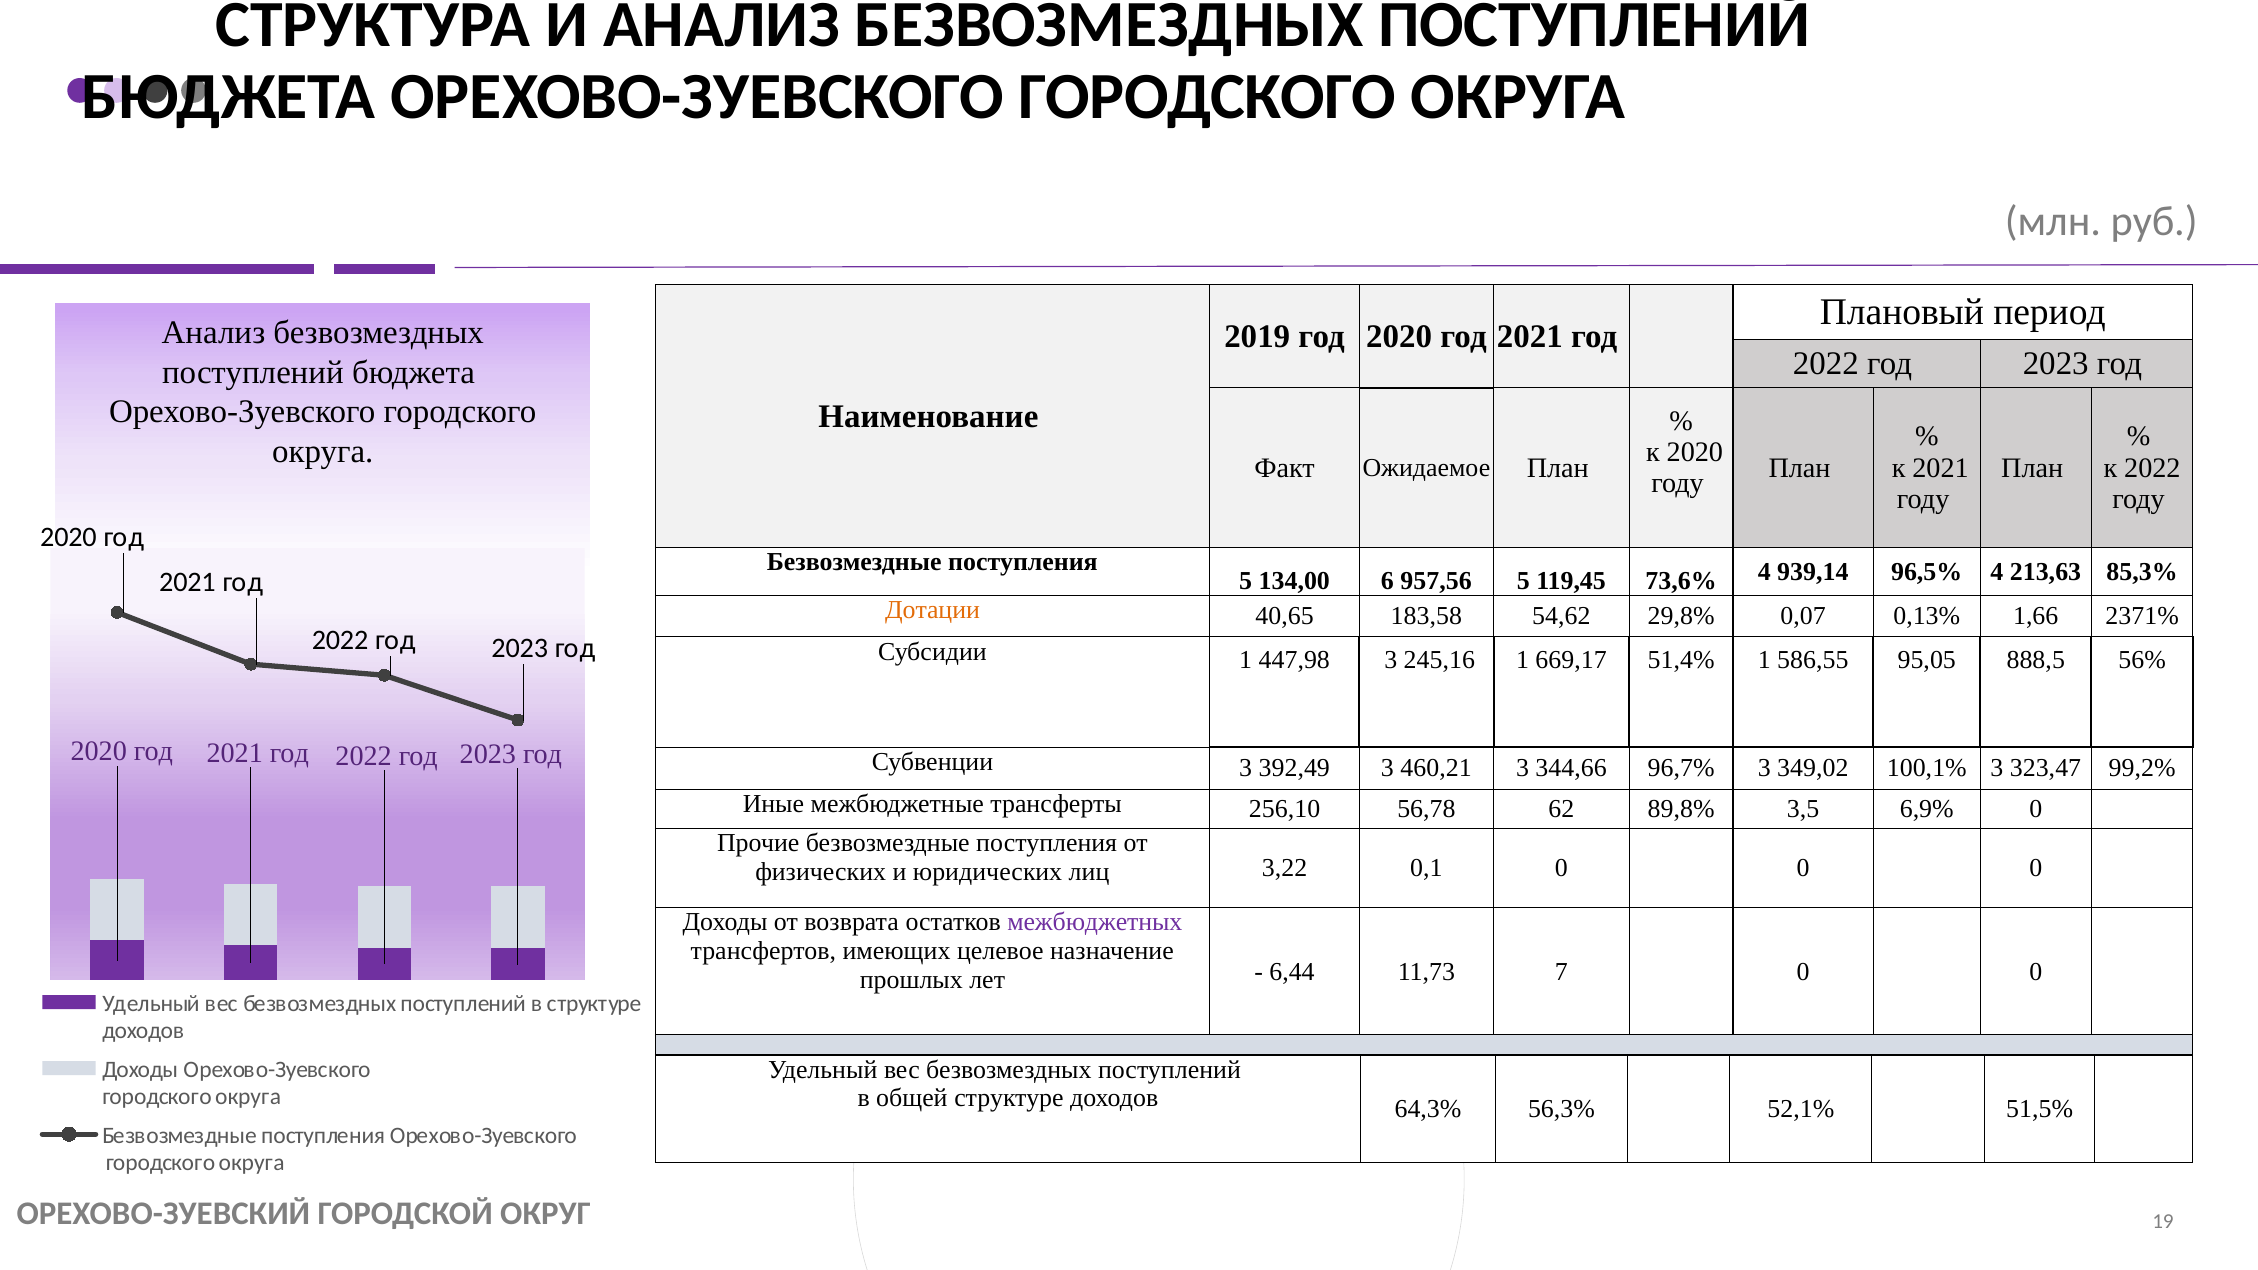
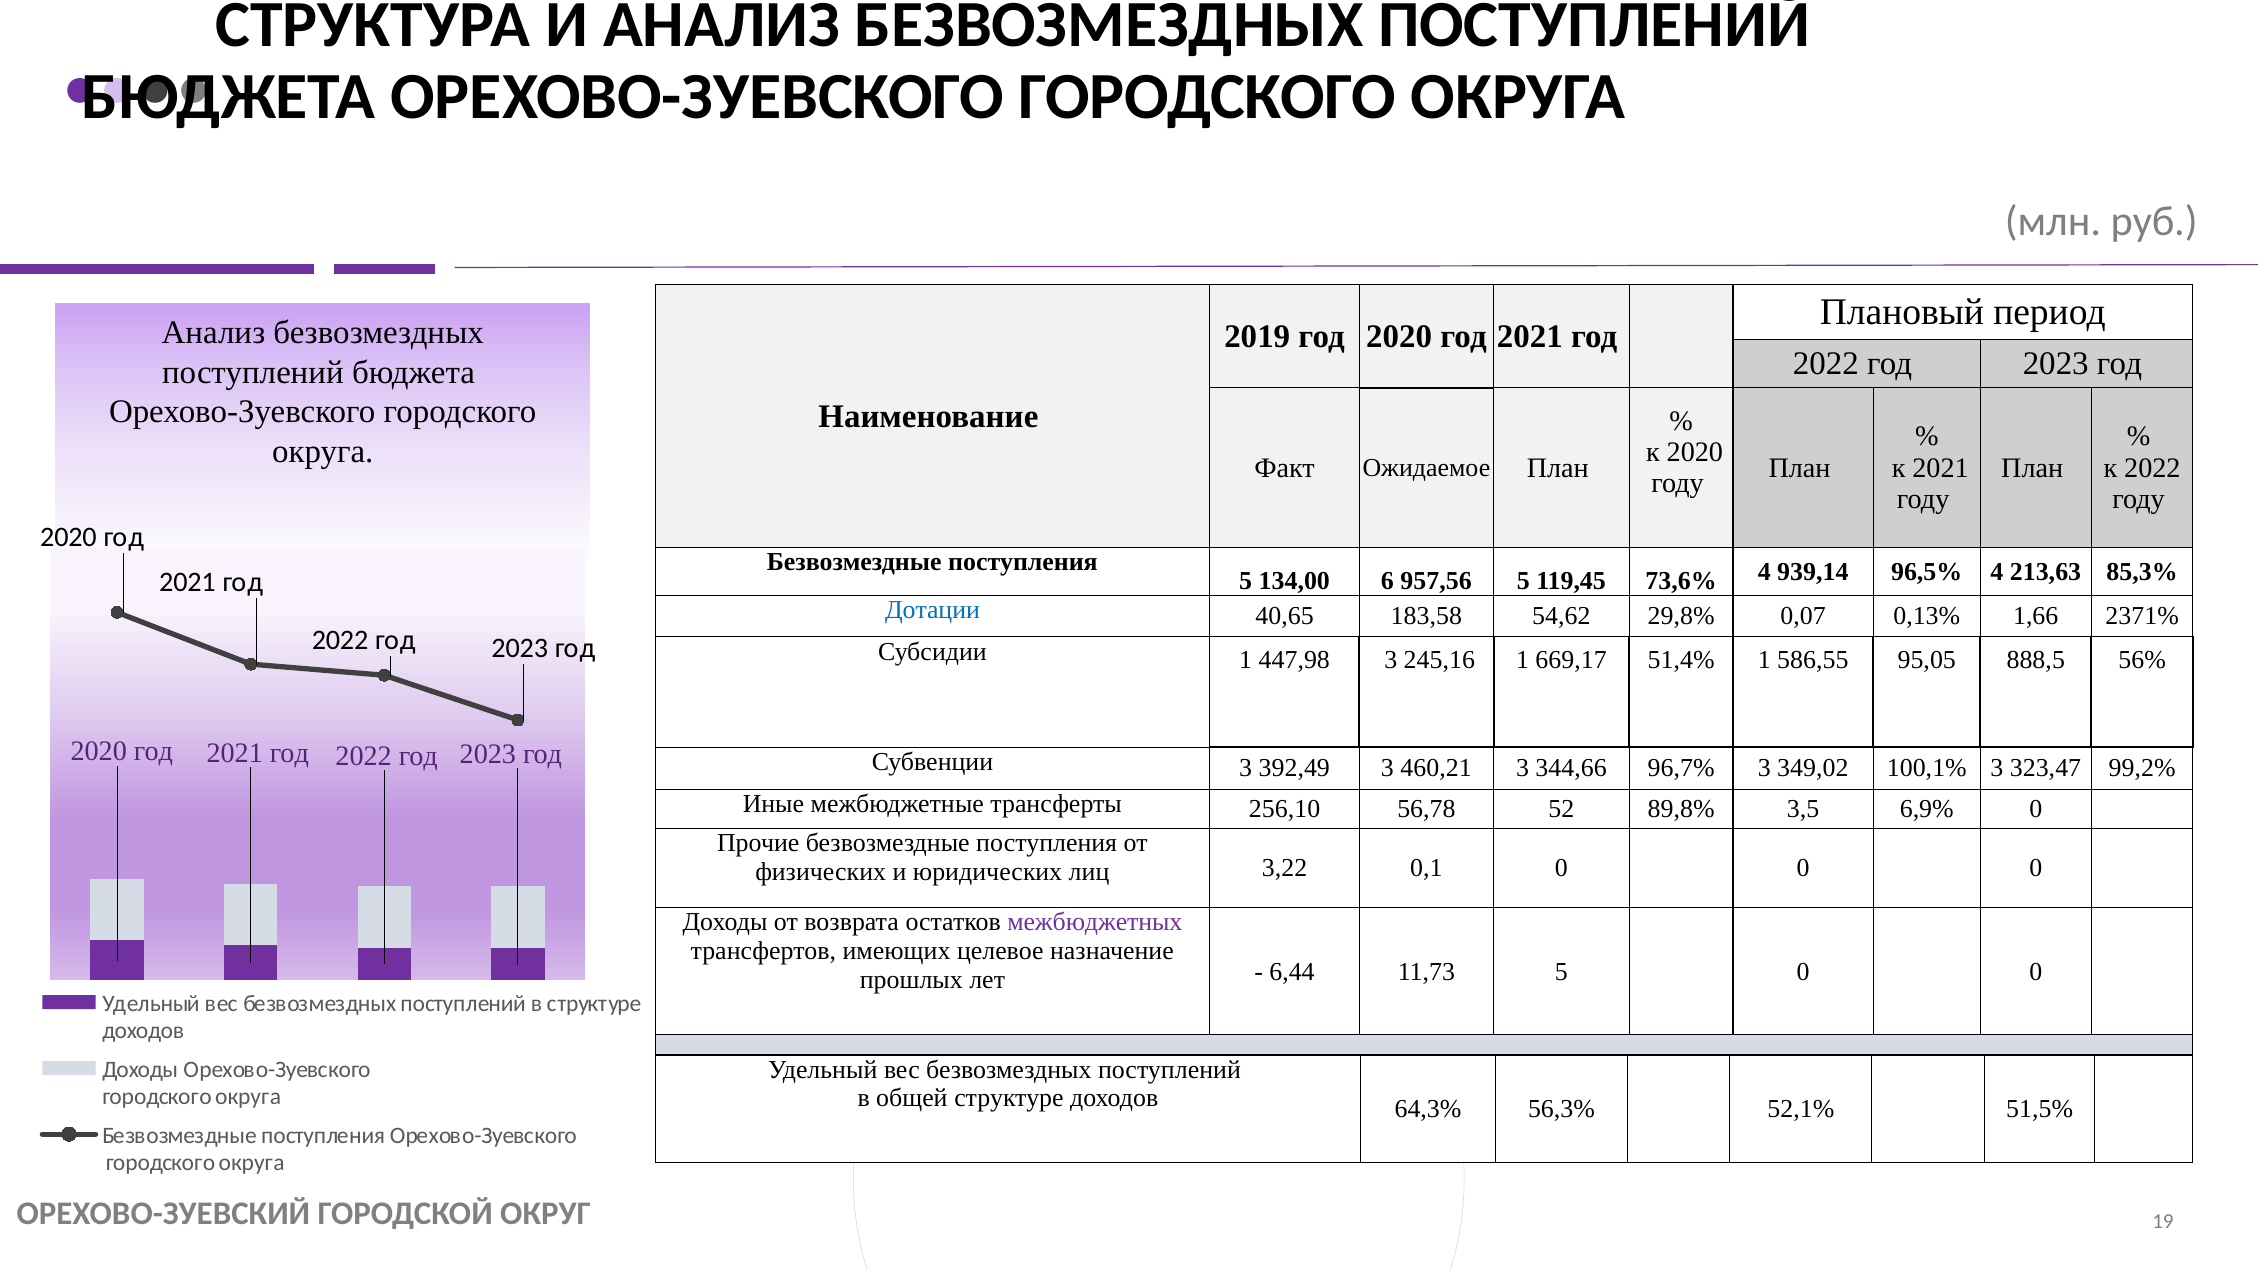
Дотации colour: orange -> blue (933, 610)
62: 62 -> 52 (1561, 809)
11,73 7: 7 -> 5 (1561, 972)
